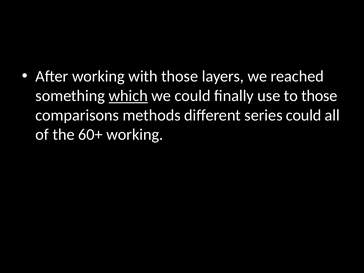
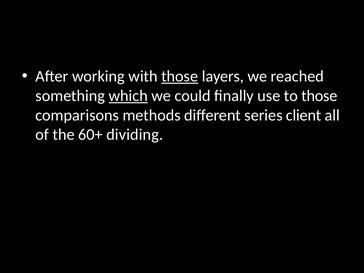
those underline: none -> present (180, 76)
series could: could -> client (304, 115)
60+ working: working -> dividing (135, 135)
